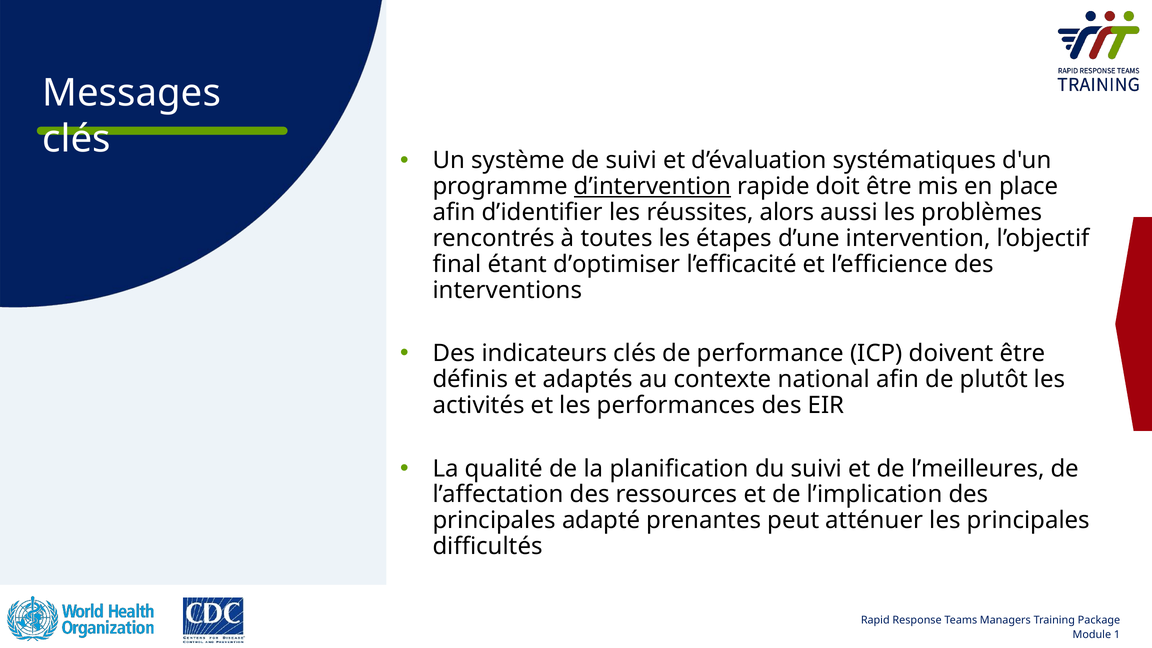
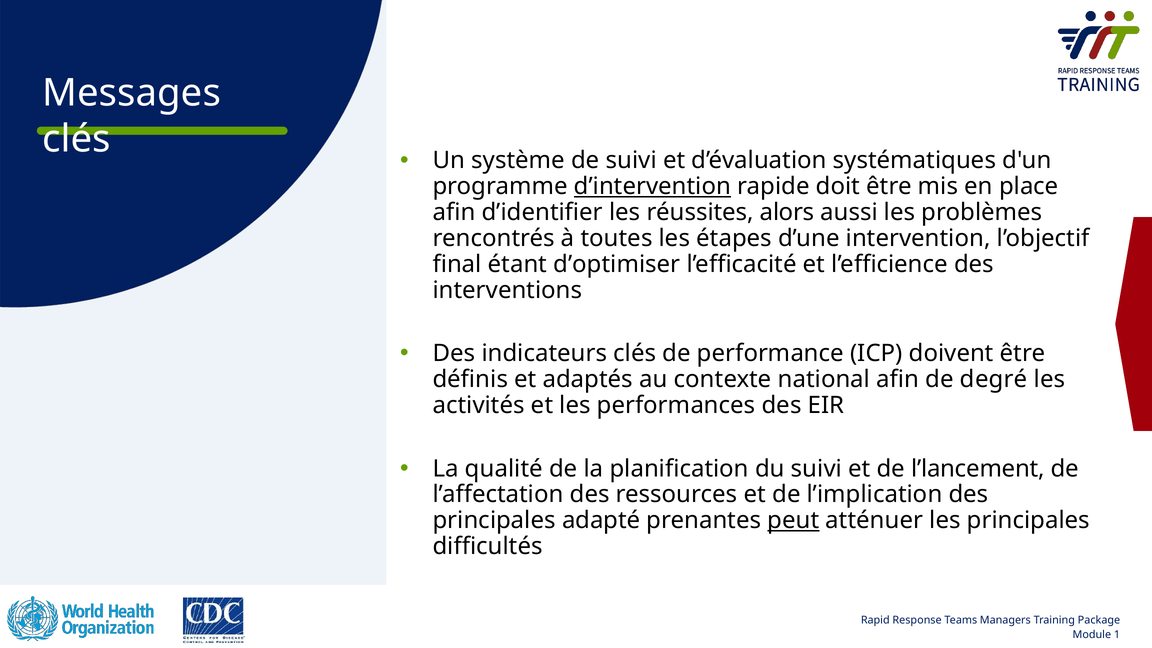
plutôt: plutôt -> degré (994, 379)
l’meilleures: l’meilleures -> l’lancement (978, 469)
peut underline: none -> present (793, 520)
